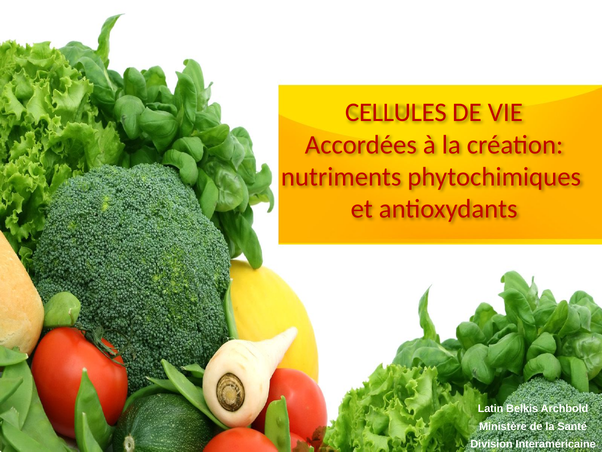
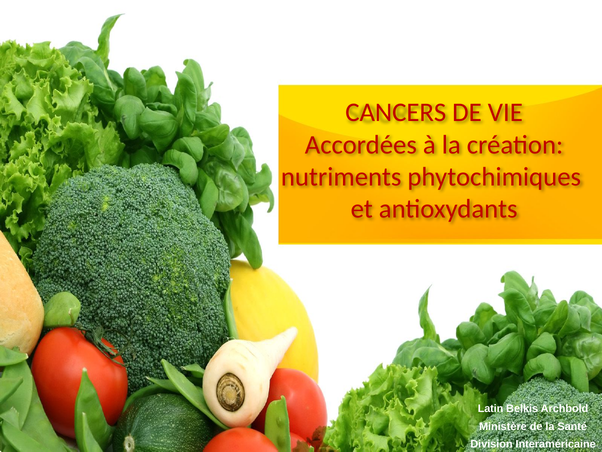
CELLULES: CELLULES -> CANCERS (396, 112)
